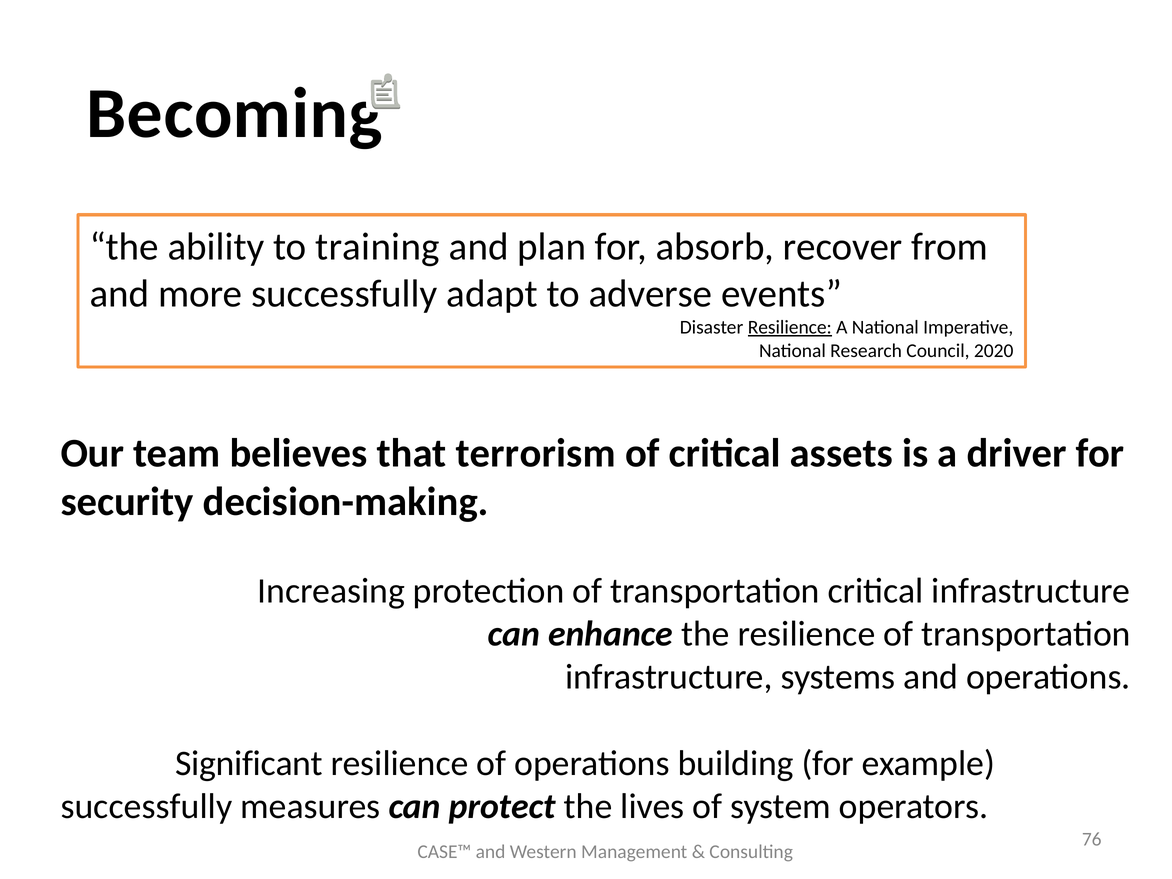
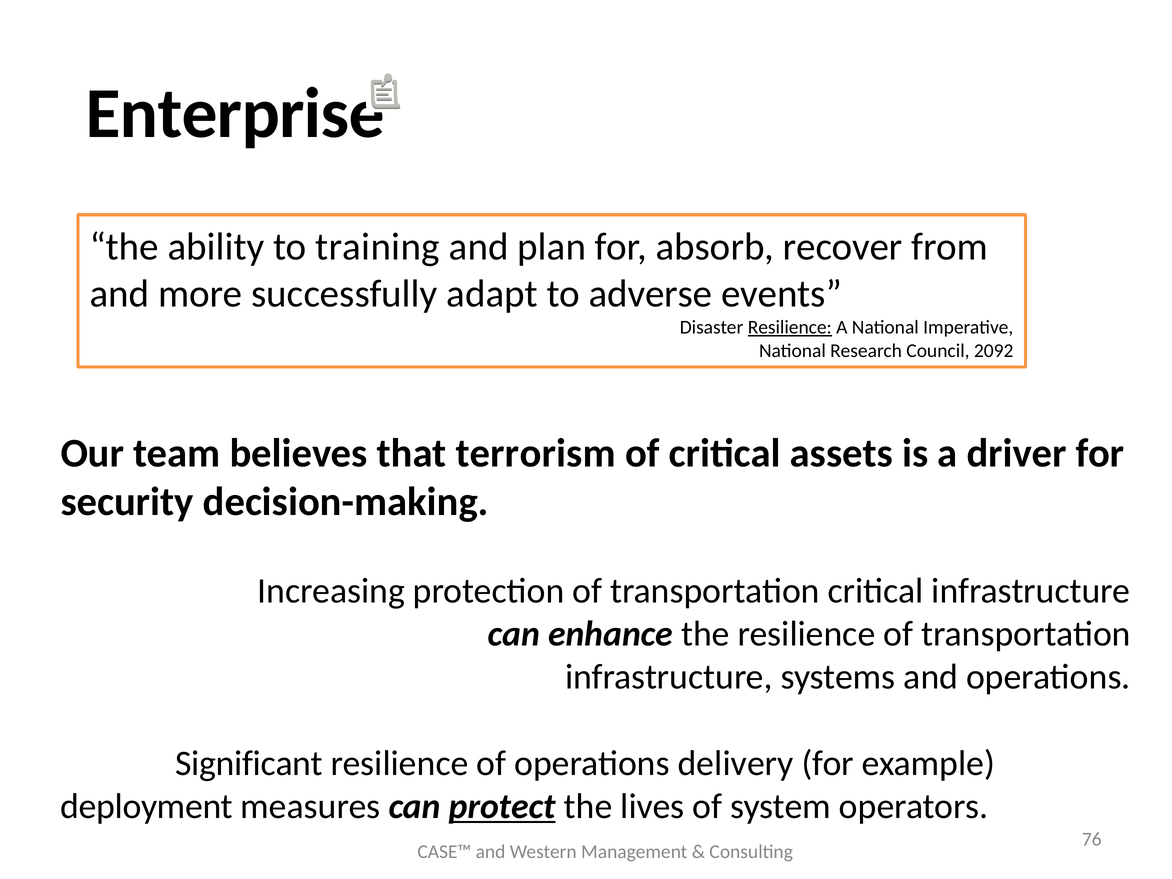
Becoming: Becoming -> Enterprise (235, 113)
2020: 2020 -> 2092 (994, 351)
building: building -> delivery (736, 764)
successfully: successfully -> deployment (147, 807)
protect underline: none -> present (502, 807)
